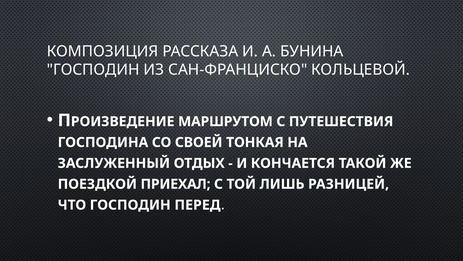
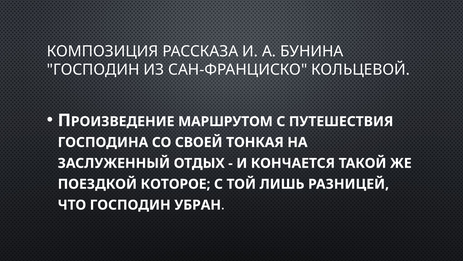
ПРИЕХАЛ: ПРИЕХАЛ -> КОТОРОЕ (176, 184)
ПЕРЕД: ПЕРЕД -> УБРАН (198, 205)
